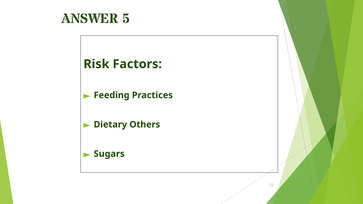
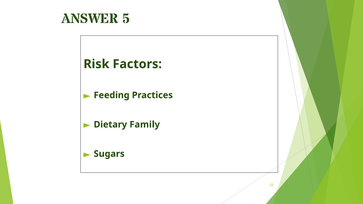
Others: Others -> Family (145, 125)
